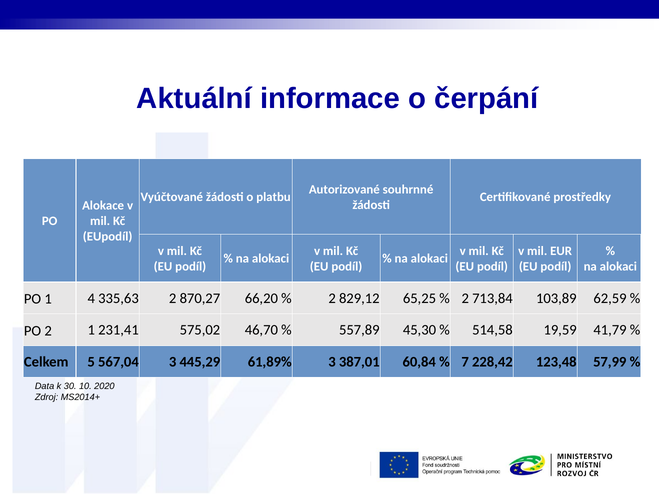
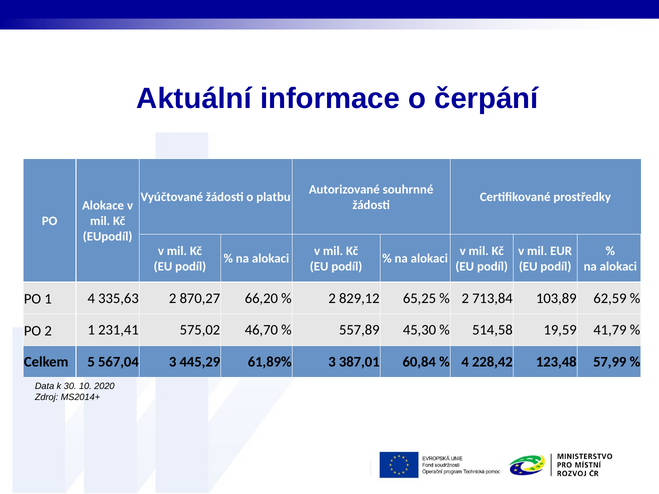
7: 7 -> 4 (465, 362)
